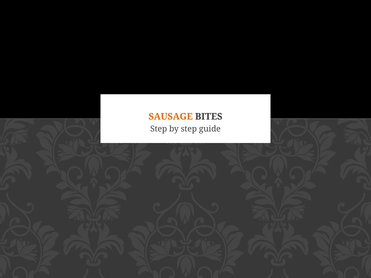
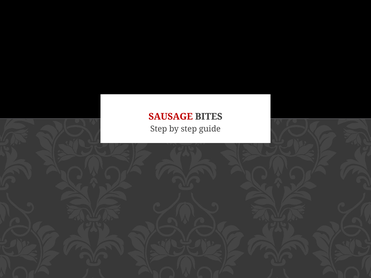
SAUSAGE colour: orange -> red (171, 117)
